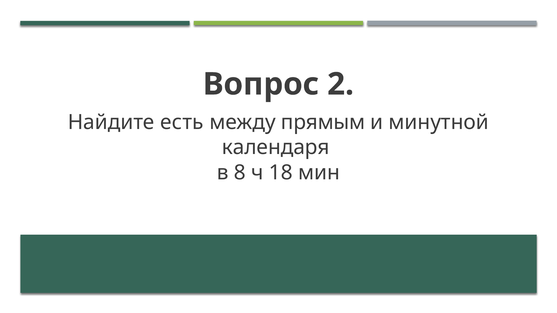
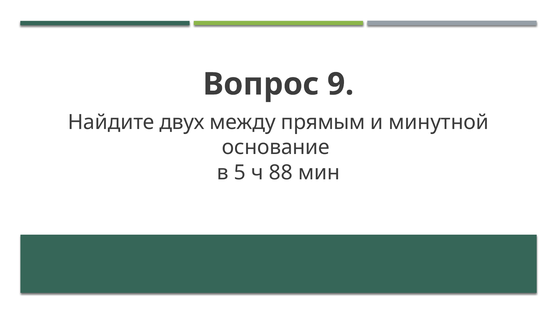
2: 2 -> 9 (341, 84)
есть: есть -> двух (182, 123)
календаря: календаря -> основание (276, 148)
8: 8 -> 5 (240, 173)
18: 18 -> 88 (281, 173)
